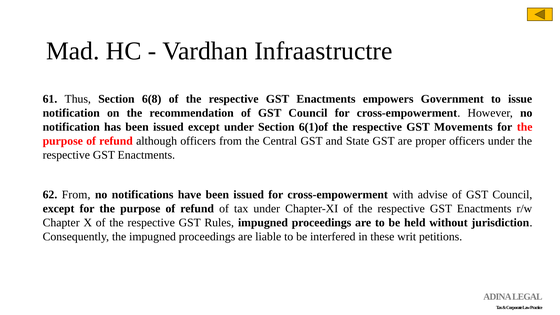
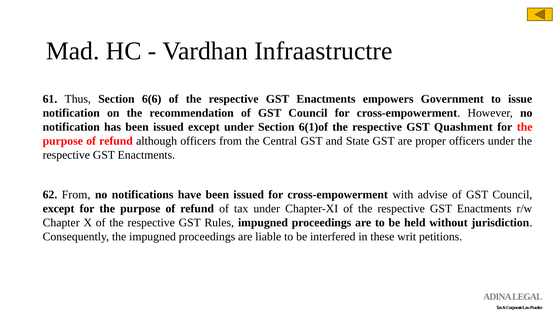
6(8: 6(8 -> 6(6 (152, 99)
Movements: Movements -> Quashment (463, 127)
